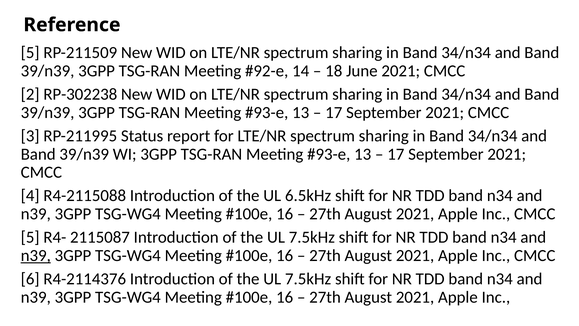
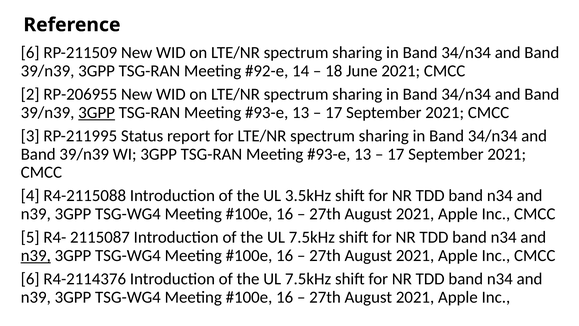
5: 5 -> 6 (30, 53)
RP-302238: RP-302238 -> RP-206955 (80, 94)
3GPP underline: none -> present (97, 112)
6.5kHz: 6.5kHz -> 3.5kHz (308, 196)
